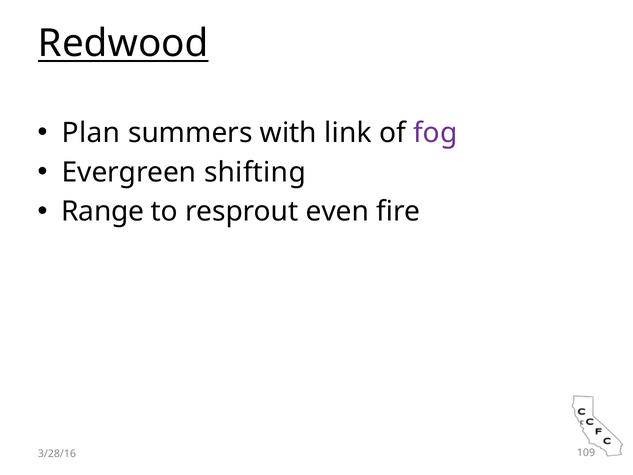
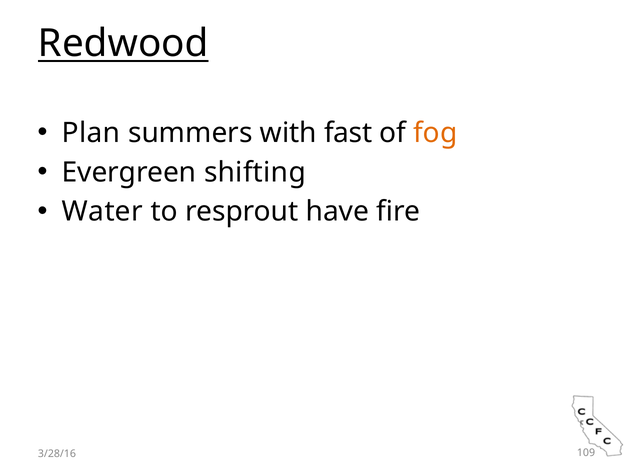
link: link -> fast (348, 133)
fog colour: purple -> orange (435, 133)
Range: Range -> Water (102, 212)
even: even -> have (337, 212)
